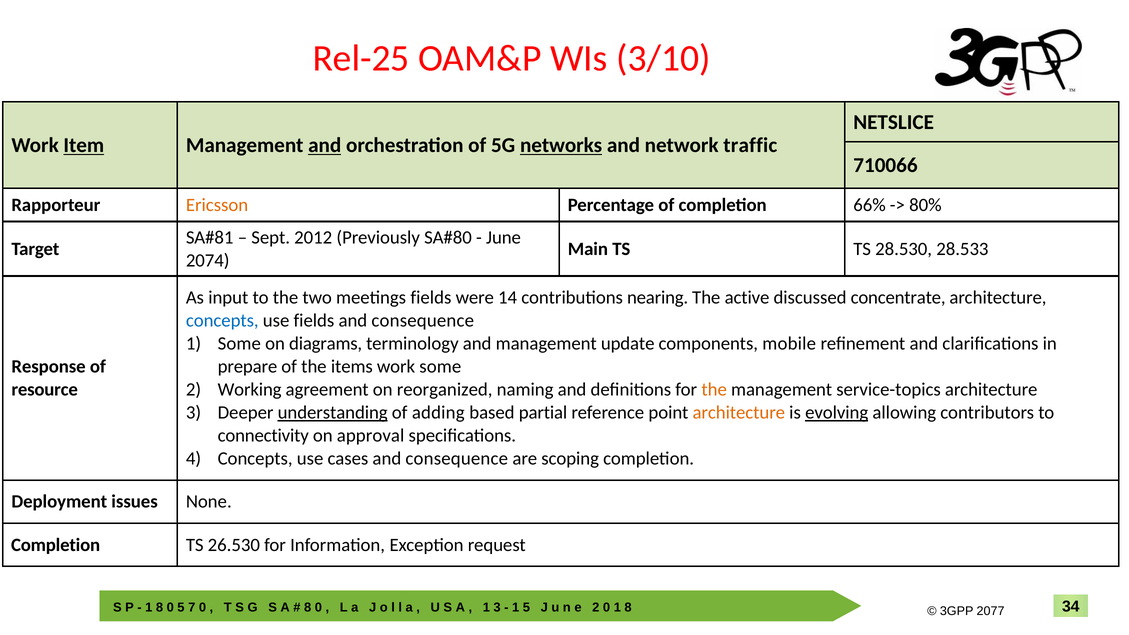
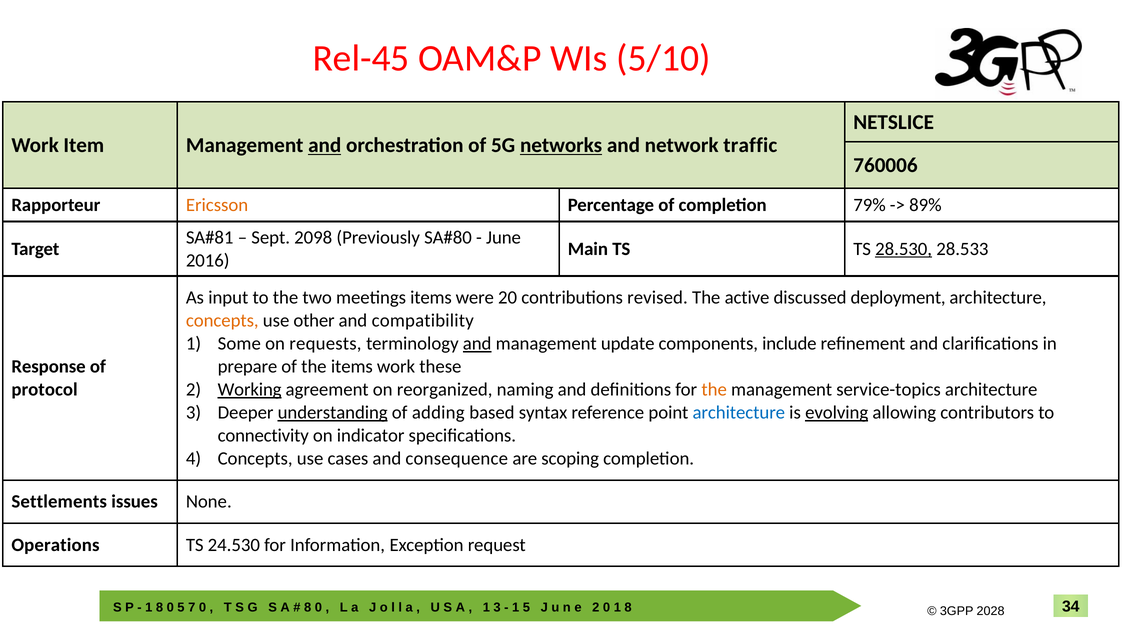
Rel-25: Rel-25 -> Rel-45 (361, 58)
3/10: 3/10 -> 5/10 (663, 58)
Item underline: present -> none (84, 145)
710066: 710066 -> 760006 (885, 165)
66%: 66% -> 79% (870, 205)
80%: 80% -> 89% (925, 205)
Sept 2012: 2012 -> 2098 (313, 237)
28.530 underline: none -> present (904, 249)
2074: 2074 -> 2016 (208, 260)
meetings fields: fields -> items (431, 298)
14: 14 -> 20 (508, 298)
nearing: nearing -> revised (657, 298)
concentrate: concentrate -> deployment (898, 298)
concepts colour: blue -> orange (222, 321)
use fields: fields -> other (314, 321)
consequence: consequence -> compatibility (423, 321)
diagrams: diagrams -> requests (325, 344)
and underline: none -> present (477, 344)
mobile: mobile -> include (789, 344)
work some: some -> these (440, 367)
resource: resource -> protocol (45, 390)
Working underline: none -> present (250, 390)
partial: partial -> syntax (543, 413)
architecture colour: orange -> blue (739, 413)
approval: approval -> indicator (371, 436)
Deployment: Deployment -> Settlements (59, 502)
Completion: Completion -> Operations (55, 545)
26.530: 26.530 -> 24.530 (234, 545)
2077: 2077 -> 2028 (991, 611)
